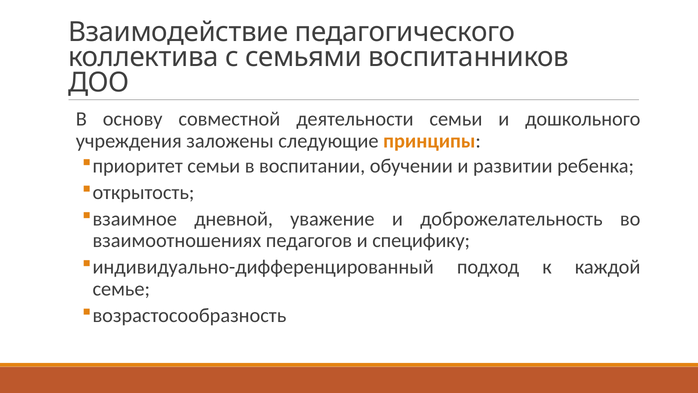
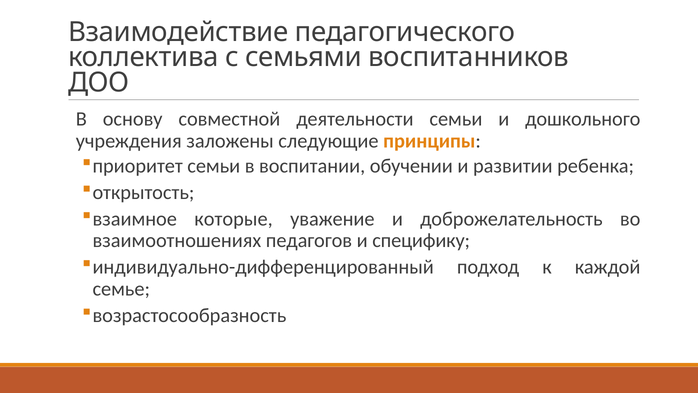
дневной: дневной -> которые (234, 219)
